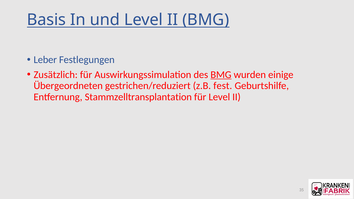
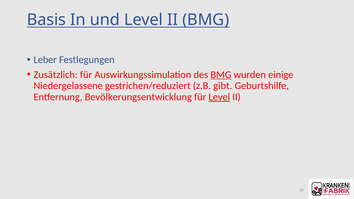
Übergeordneten: Übergeordneten -> Niedergelassene (68, 86)
fest: fest -> gibt (223, 86)
Stammzelltransplantation: Stammzelltransplantation -> Bevölkerungsentwicklung (138, 97)
Level underline: none -> present (219, 97)
